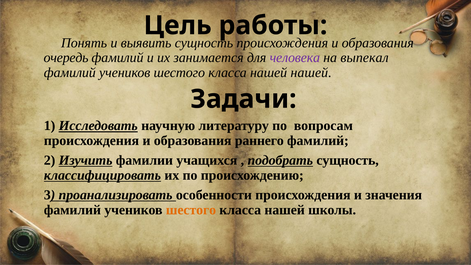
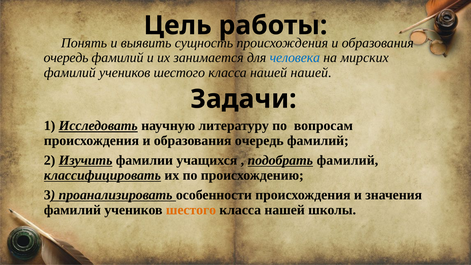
человека colour: purple -> blue (295, 58)
выпекал: выпекал -> мирских (365, 58)
раннего: раннего -> очередь (259, 141)
подобрать сущность: сущность -> фамилий (347, 160)
